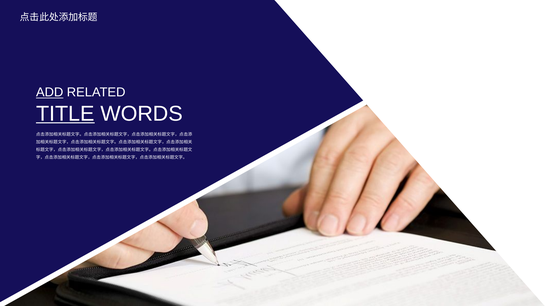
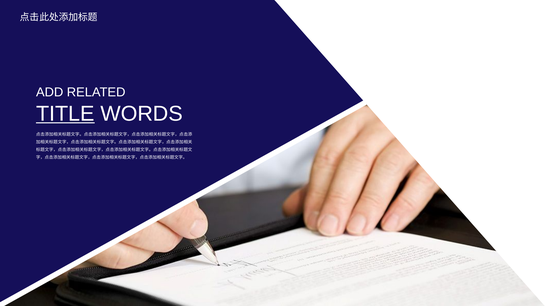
ADD underline: present -> none (50, 93)
